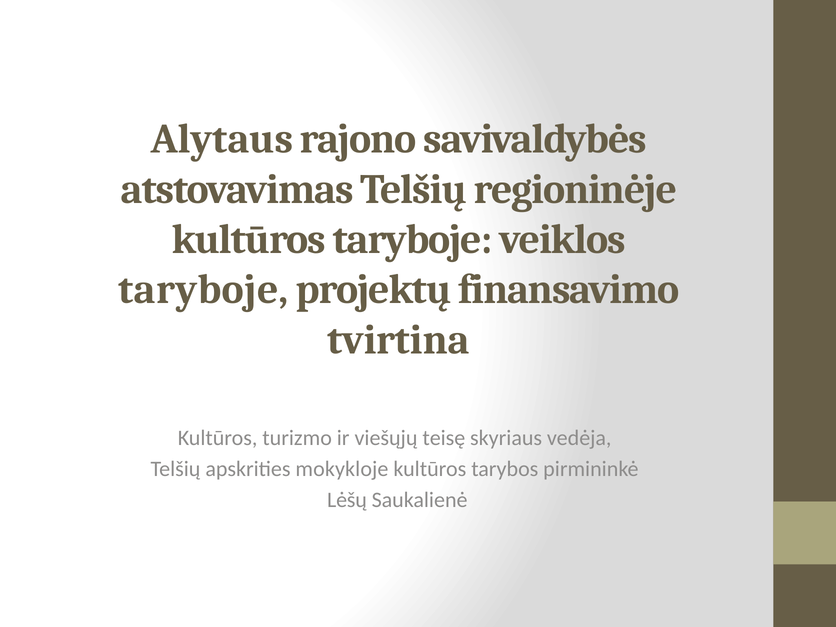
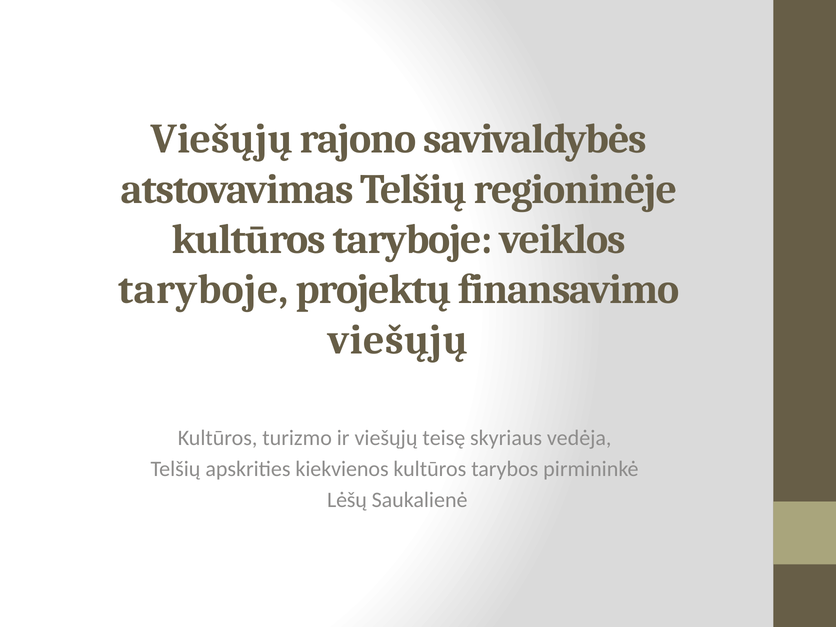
Alytaus: Alytaus -> Viešųjų (222, 139)
tvirtina: tvirtina -> viešųjų (398, 340)
mokykloje: mokykloje -> kiekvienos (342, 469)
